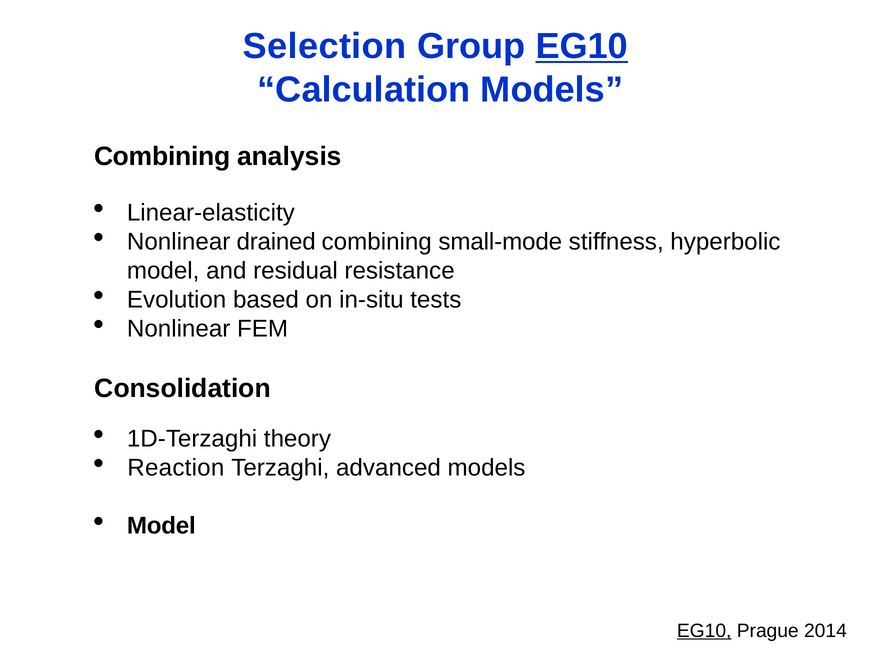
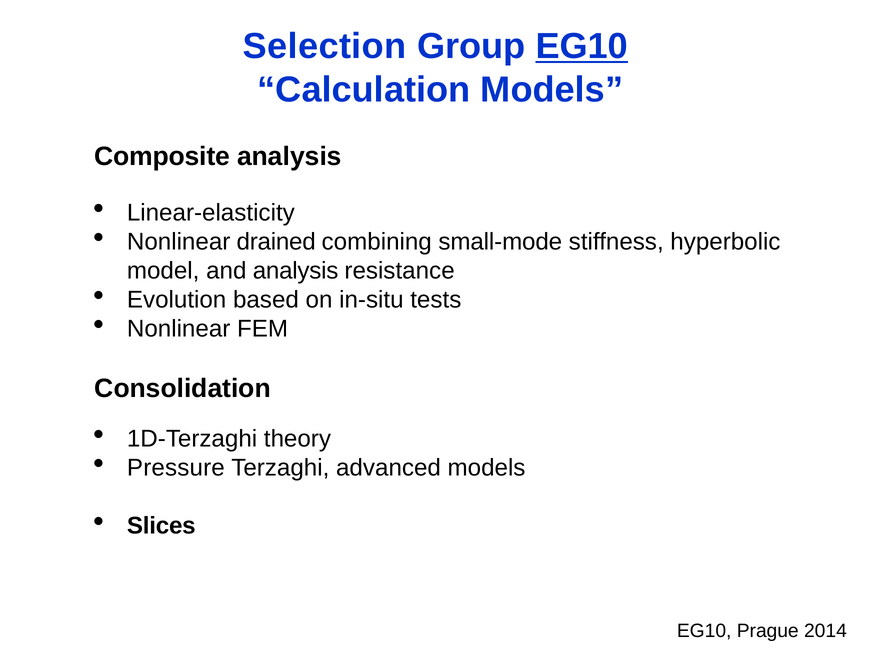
Combining: Combining -> Composite (162, 156)
and residual: residual -> analysis (296, 271)
Reaction: Reaction -> Pressure (176, 468)
Model: Model -> Slices (161, 526)
EG10 underline: present -> none (704, 630)
